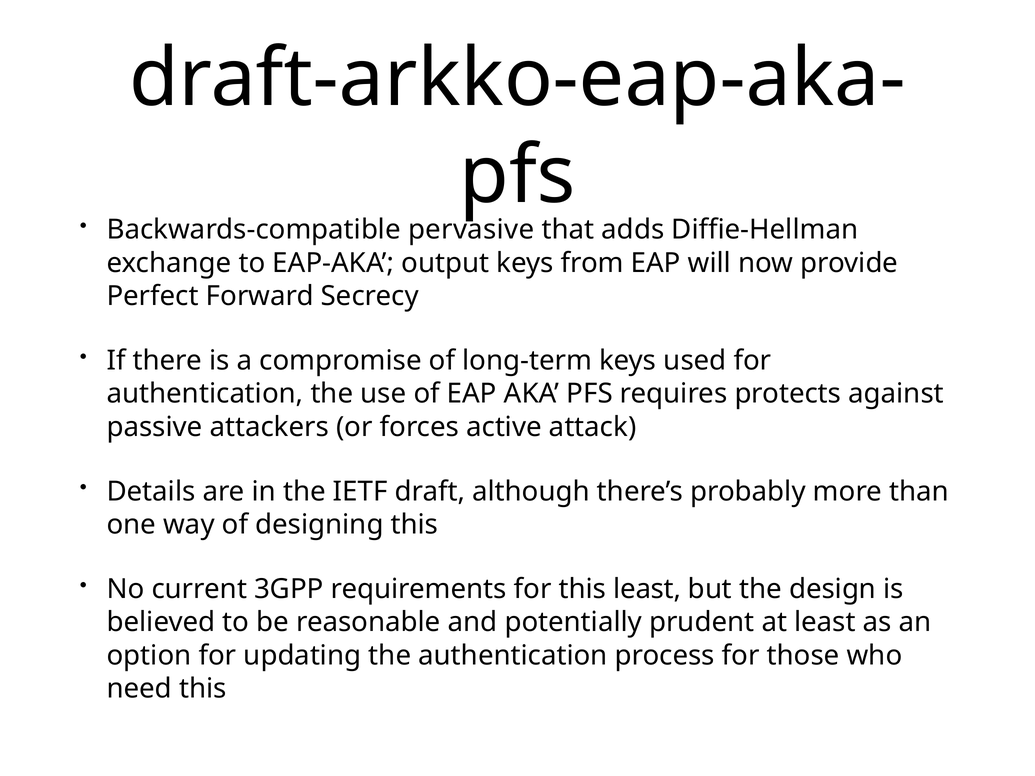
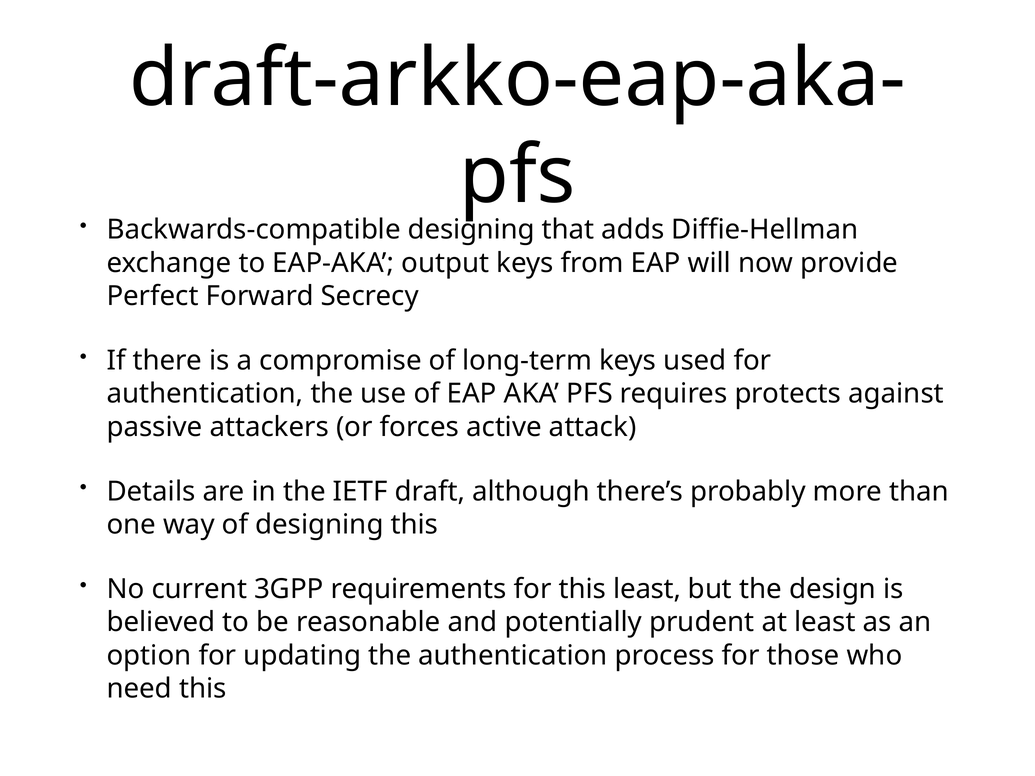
Backwards-compatible pervasive: pervasive -> designing (471, 230)
